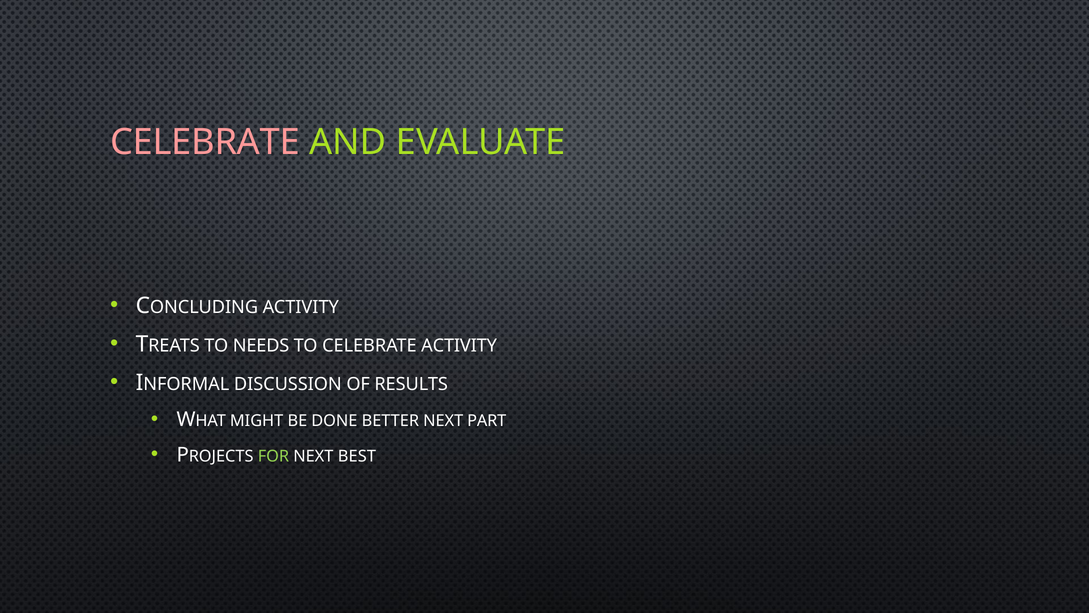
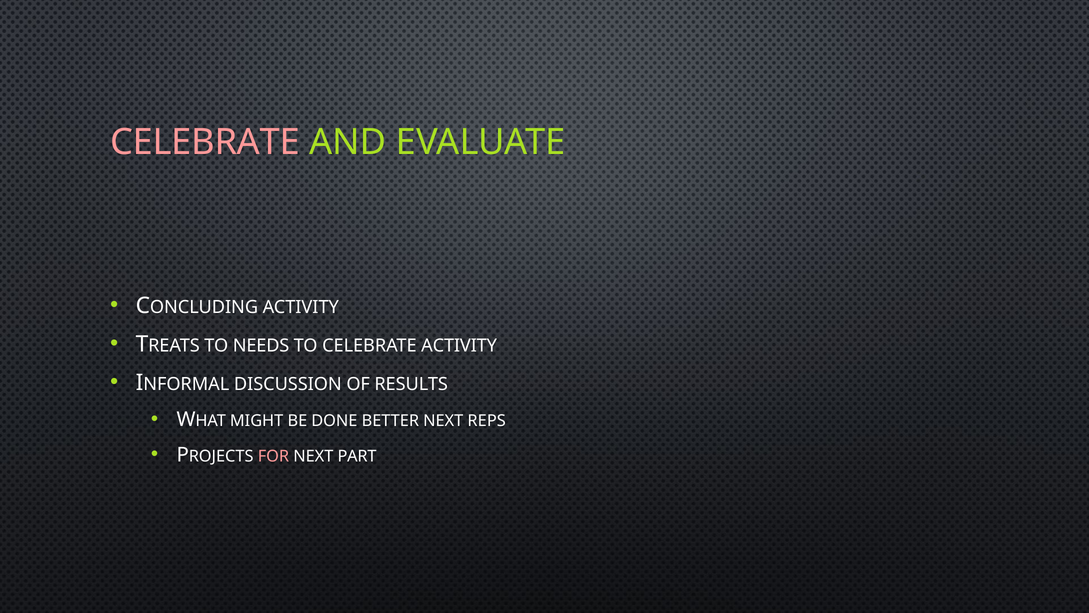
PART: PART -> REPS (487, 420)
FOR colour: light green -> pink (273, 456)
BEST: BEST -> PART (357, 456)
